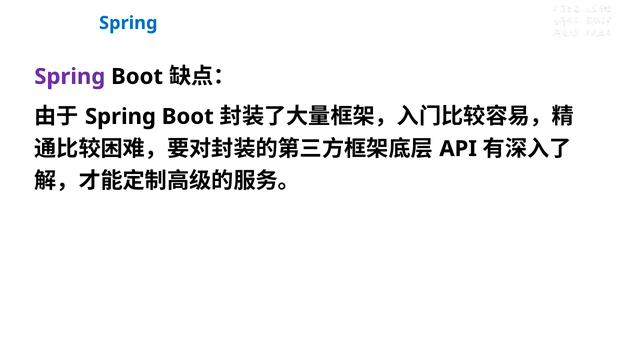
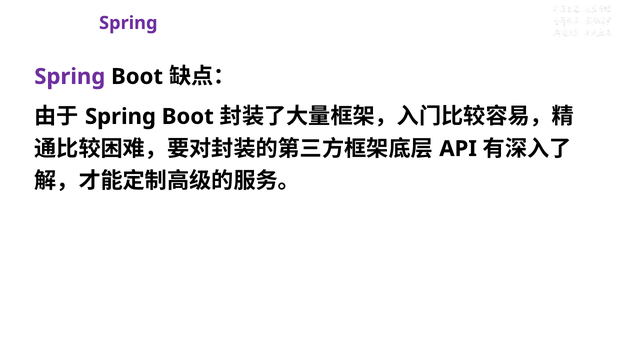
Spring colour: blue -> purple (128, 23)
